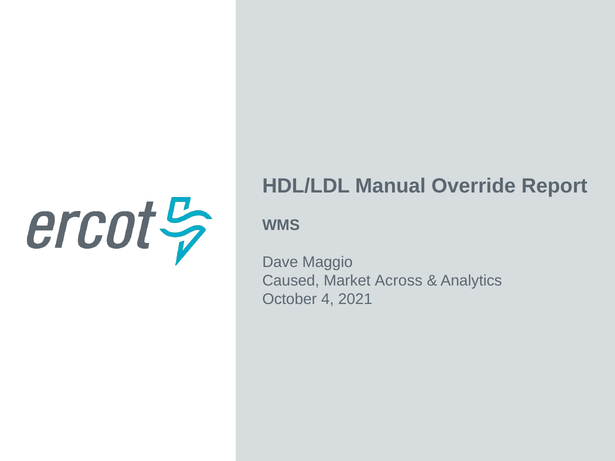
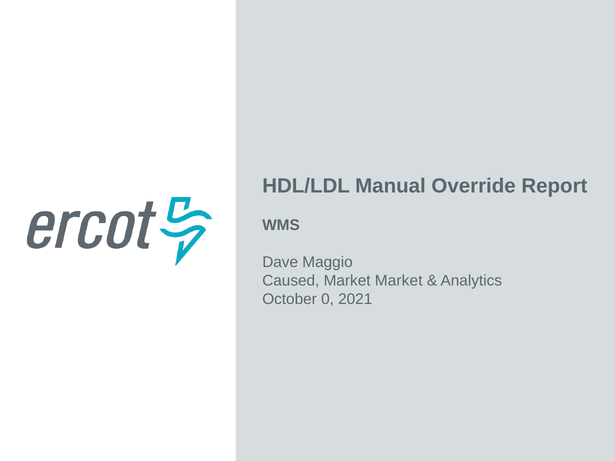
Market Across: Across -> Market (399, 281)
4: 4 -> 0 (328, 299)
